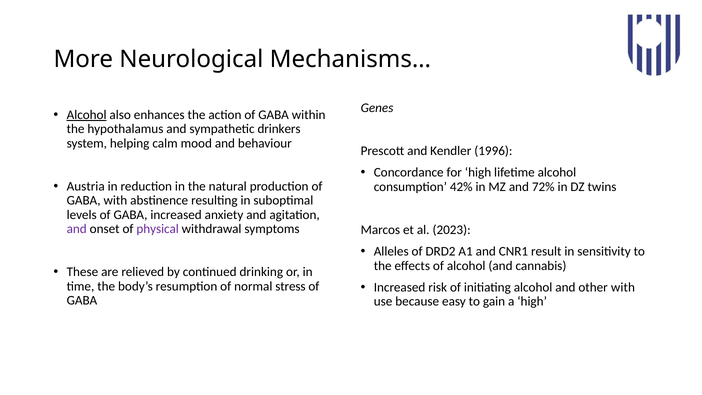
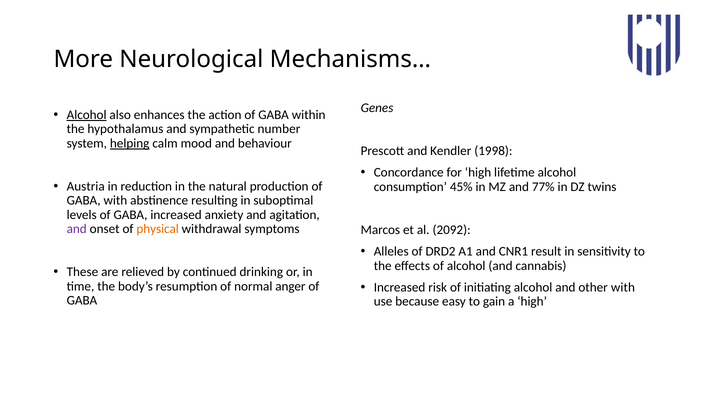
drinkers: drinkers -> number (279, 129)
helping underline: none -> present (130, 143)
1996: 1996 -> 1998 (493, 151)
42%: 42% -> 45% (461, 187)
72%: 72% -> 77% (543, 187)
physical colour: purple -> orange (158, 229)
2023: 2023 -> 2092 (452, 230)
stress: stress -> anger (290, 286)
